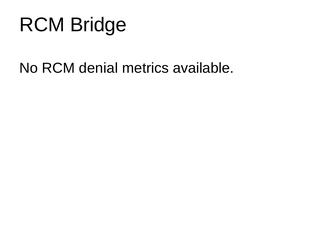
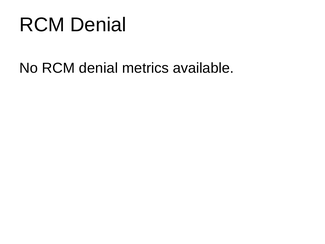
Bridge: Bridge -> Denial (98, 25)
